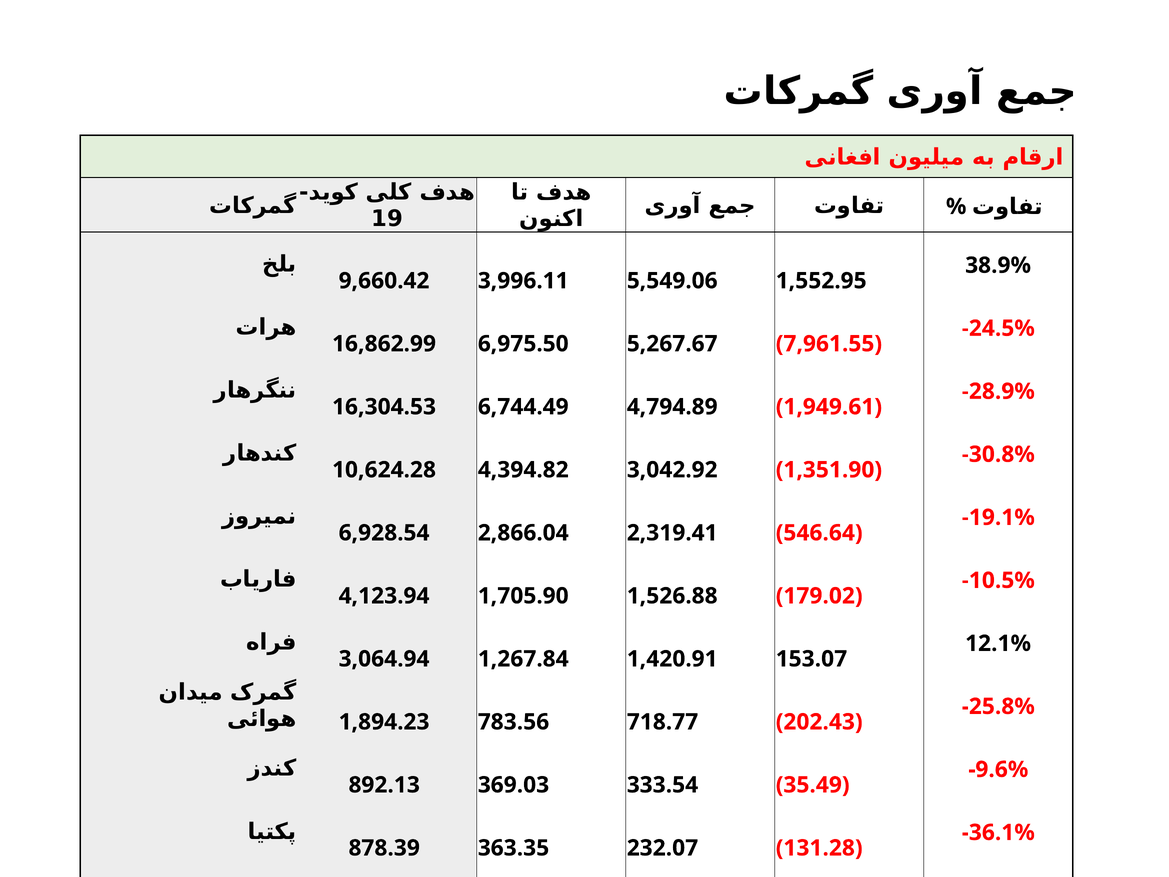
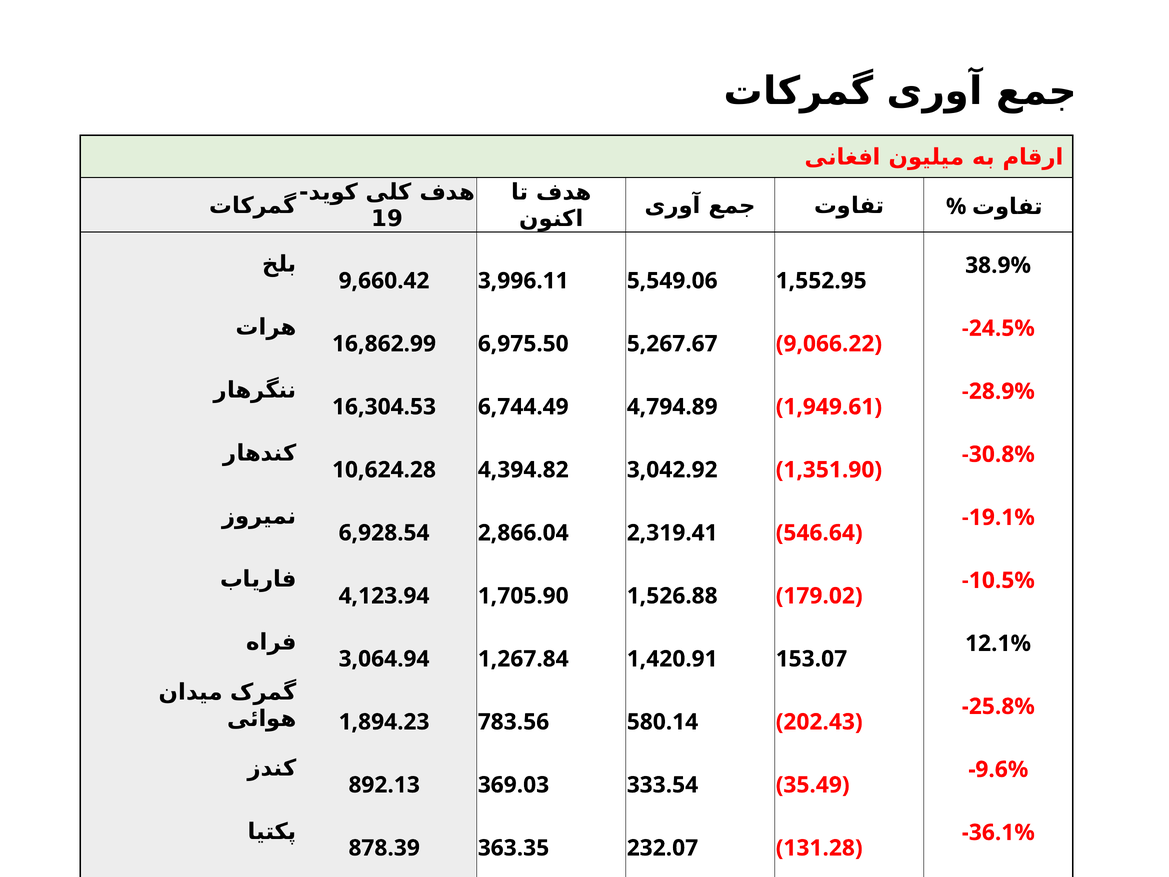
7,961.55: 7,961.55 -> 9,066.22 (829, 344)
718.77: 718.77 -> 580.14 (662, 722)
